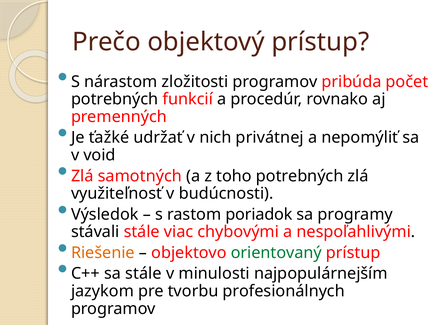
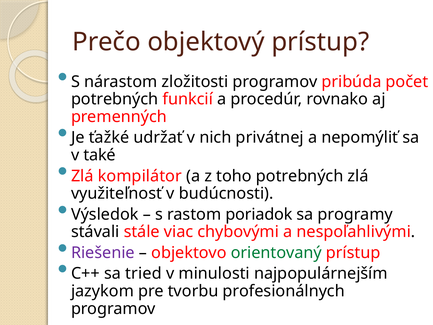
void: void -> také (100, 155)
samotných: samotných -> kompilátor (140, 176)
Riešenie colour: orange -> purple (103, 253)
sa stále: stále -> tried (143, 273)
